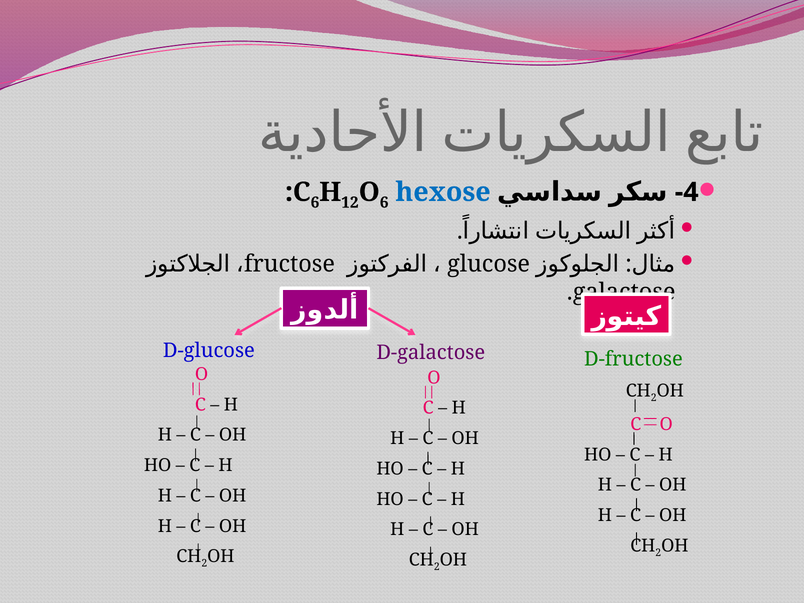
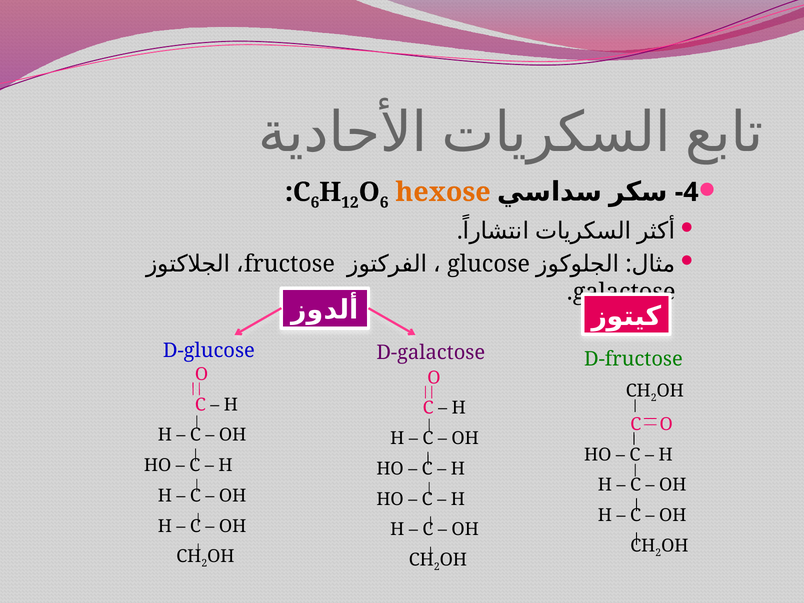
hexose colour: blue -> orange (443, 192)
